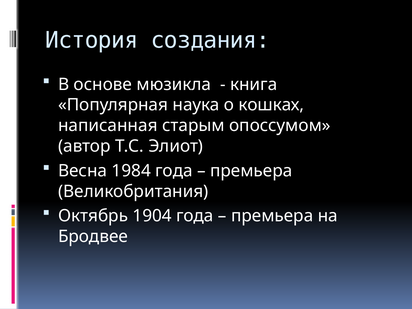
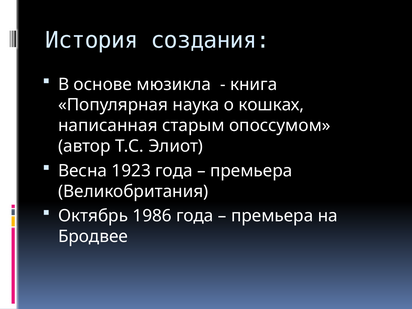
1984: 1984 -> 1923 (131, 171)
1904: 1904 -> 1986 (152, 216)
